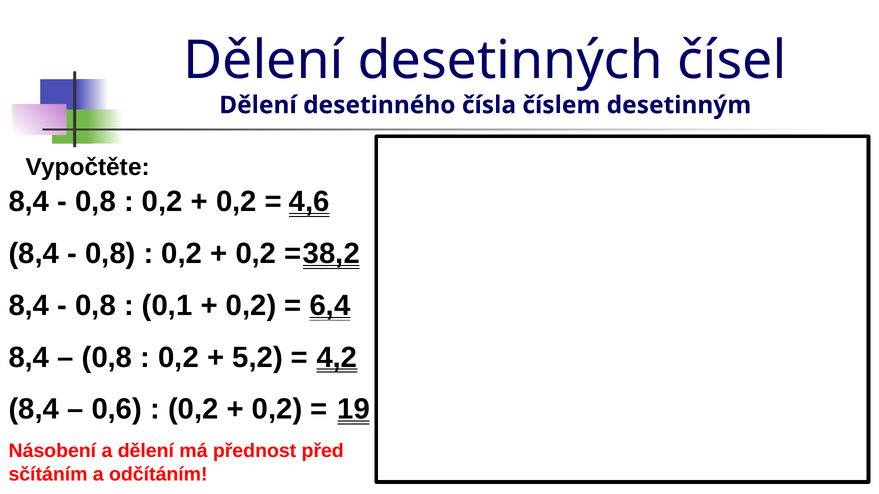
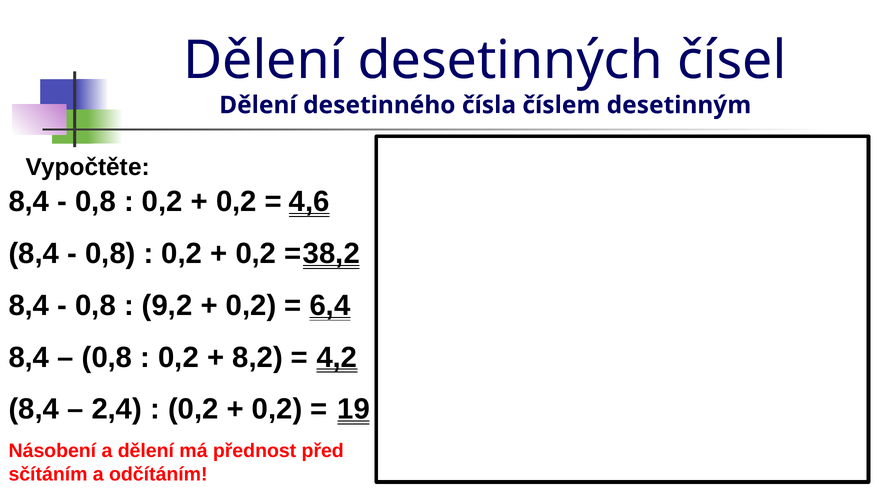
0,1: 0,1 -> 9,2 (167, 306)
5,2: 5,2 -> 8,2 (258, 358)
0,6: 0,6 -> 2,4 (117, 410)
